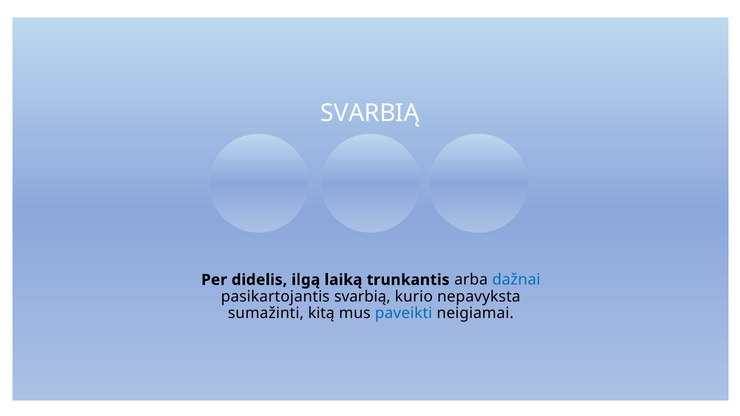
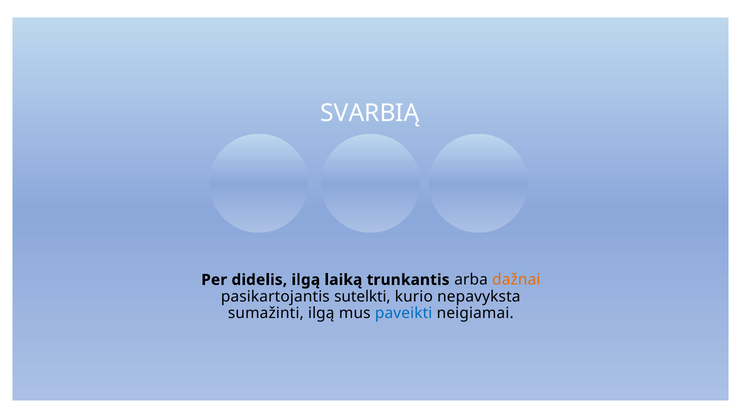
dažnai colour: blue -> orange (516, 280)
pasikartojantis svarbią: svarbią -> sutelkti (362, 297)
sumažinti kitą: kitą -> ilgą (321, 313)
